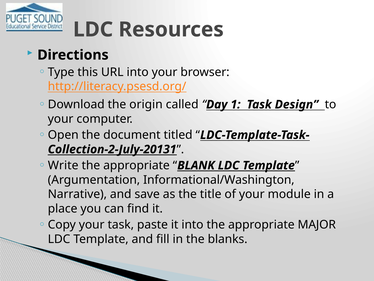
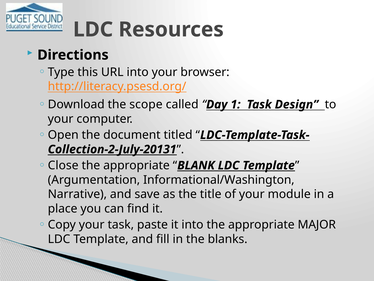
origin: origin -> scope (146, 104)
Write: Write -> Close (63, 165)
